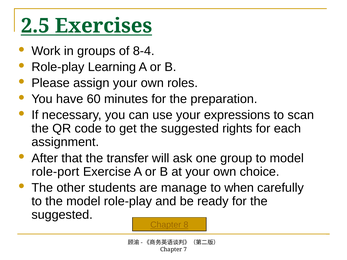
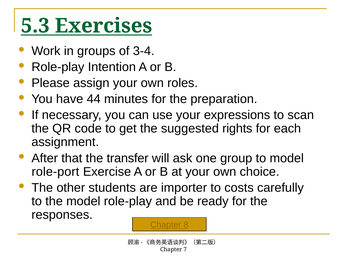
2.5: 2.5 -> 5.3 (35, 26)
8-4: 8-4 -> 3-4 (144, 51)
Learning: Learning -> Intention (112, 67)
60: 60 -> 44 (94, 99)
manage: manage -> importer (184, 188)
when: when -> costs (239, 188)
suggested: suggested -> responses (62, 215)
